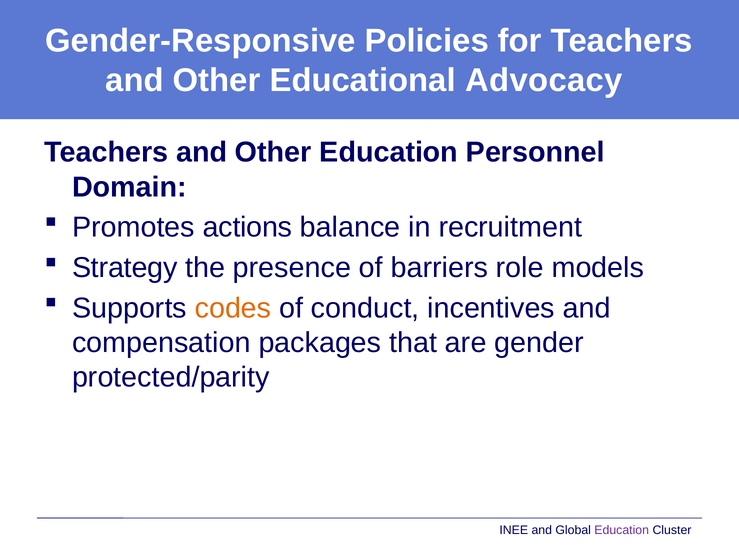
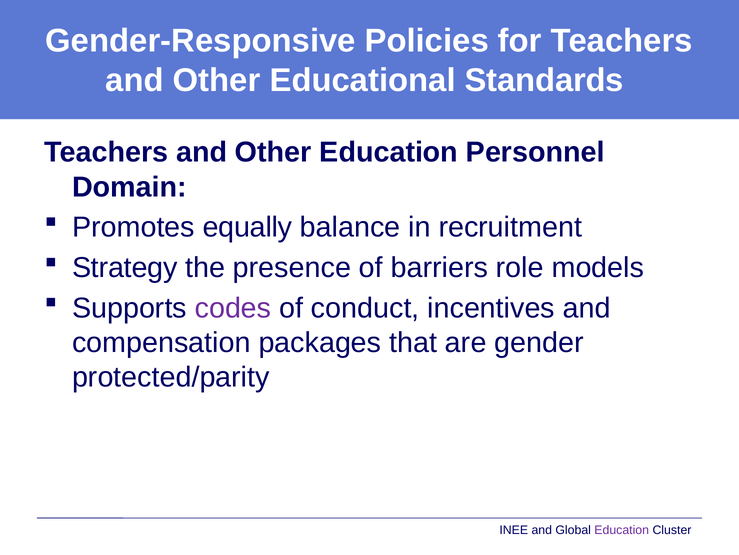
Advocacy: Advocacy -> Standards (544, 80)
actions: actions -> equally (247, 227)
codes colour: orange -> purple (233, 308)
